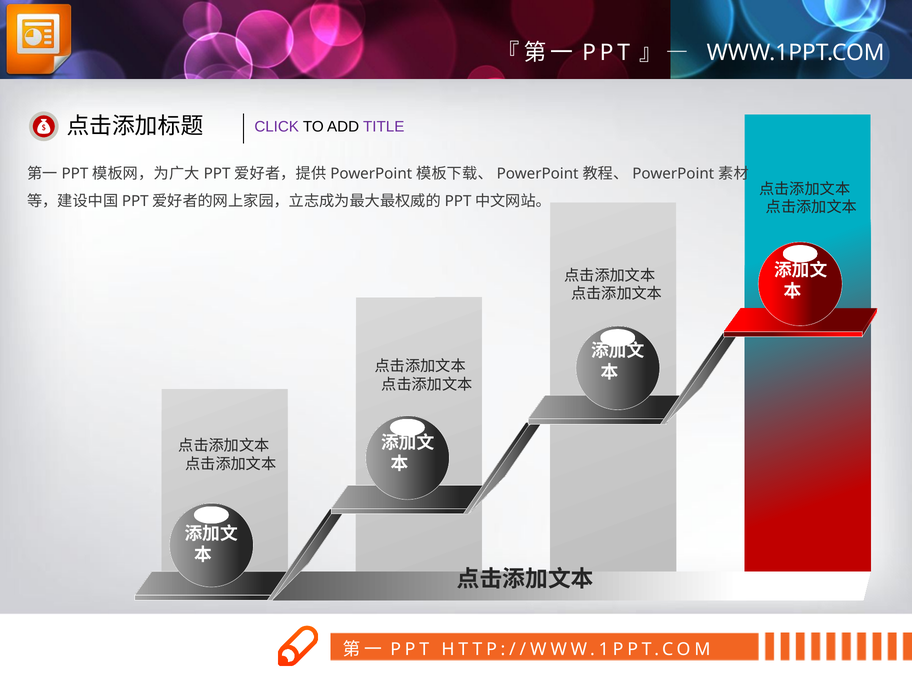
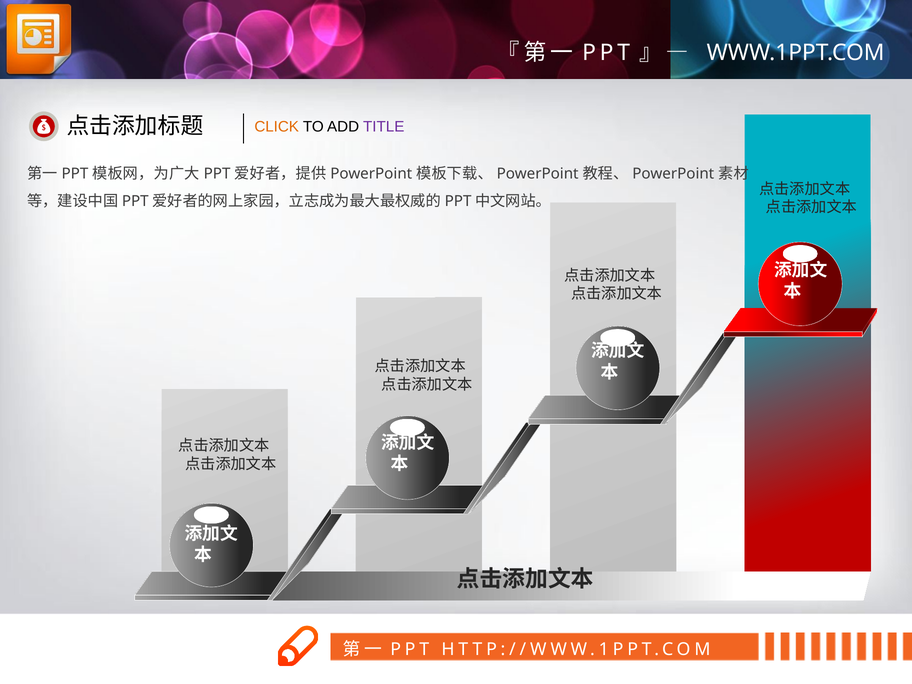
CLICK colour: purple -> orange (277, 127)
